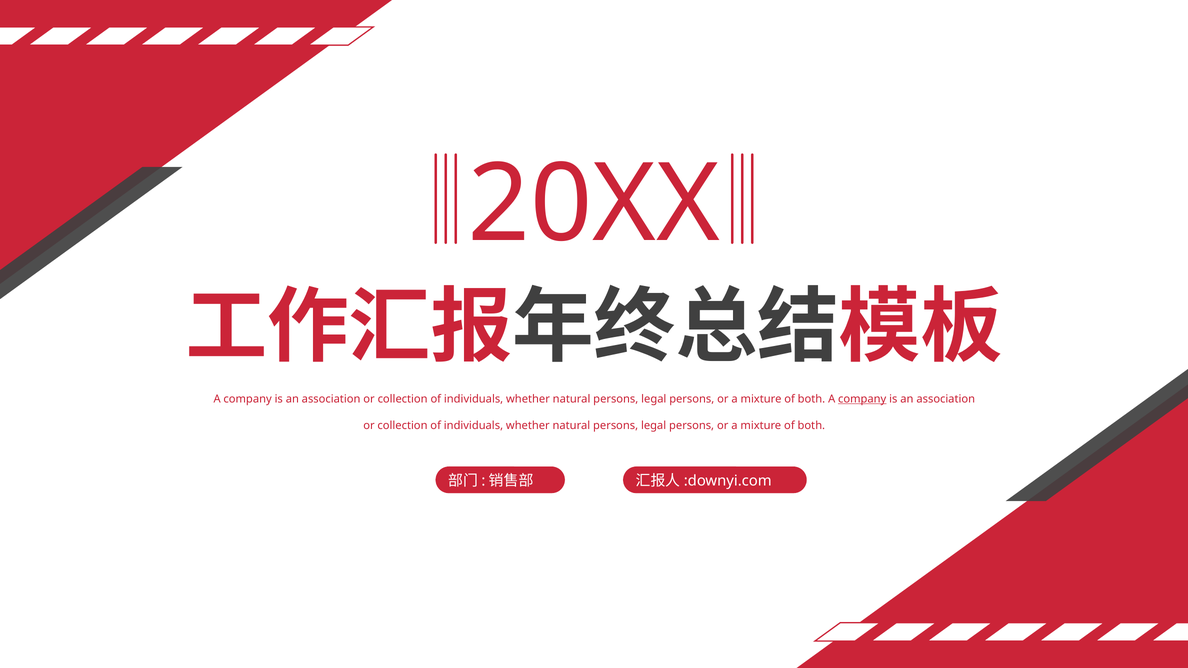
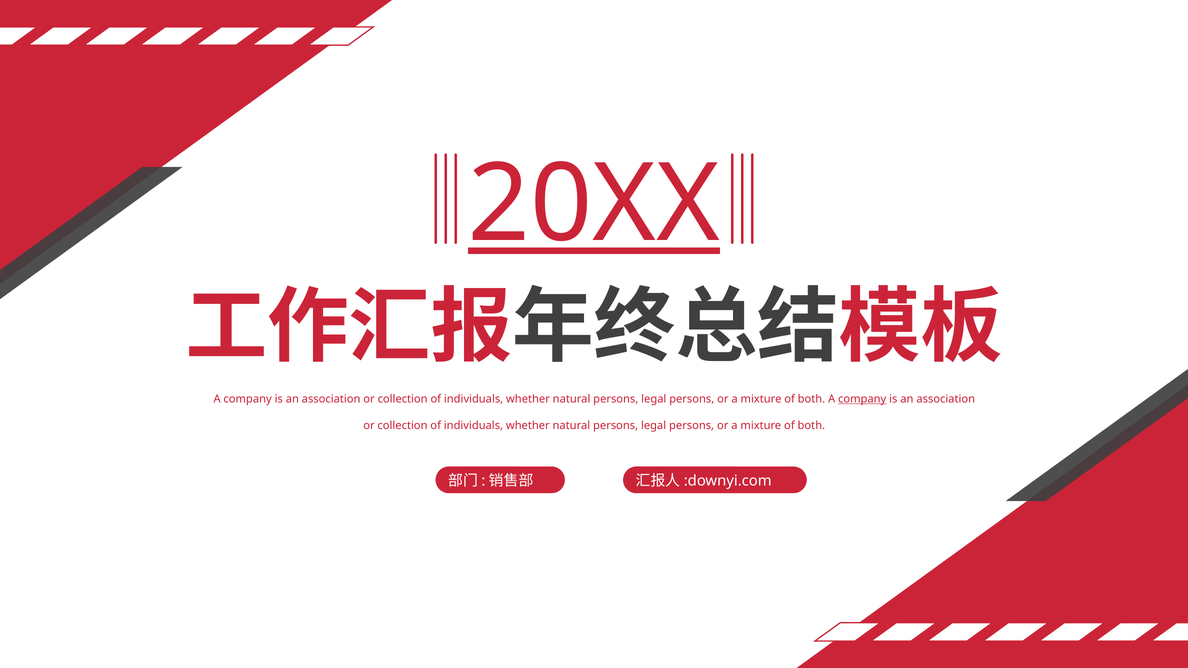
20XX underline: none -> present (594, 204)
